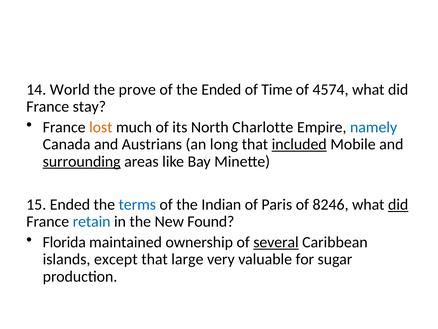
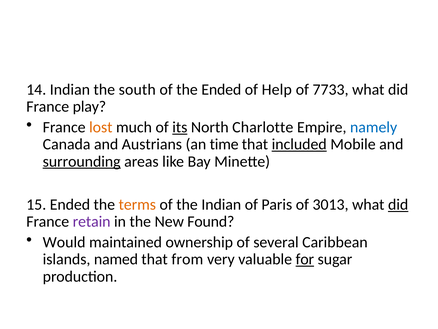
14 World: World -> Indian (70, 89)
prove: prove -> south (137, 89)
Time: Time -> Help (277, 89)
4574: 4574 -> 7733 (331, 89)
stay: stay -> play (89, 107)
its underline: none -> present (180, 127)
long: long -> time (224, 144)
terms colour: blue -> orange (137, 204)
8246: 8246 -> 3013 (331, 204)
retain colour: blue -> purple (92, 221)
Florida: Florida -> Would (64, 242)
several underline: present -> none (276, 242)
except: except -> named (116, 259)
large: large -> from (187, 259)
for underline: none -> present (305, 259)
